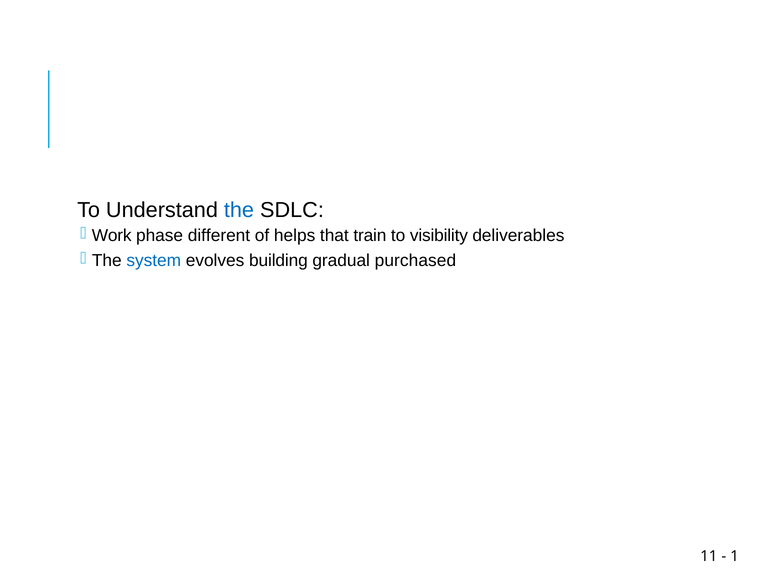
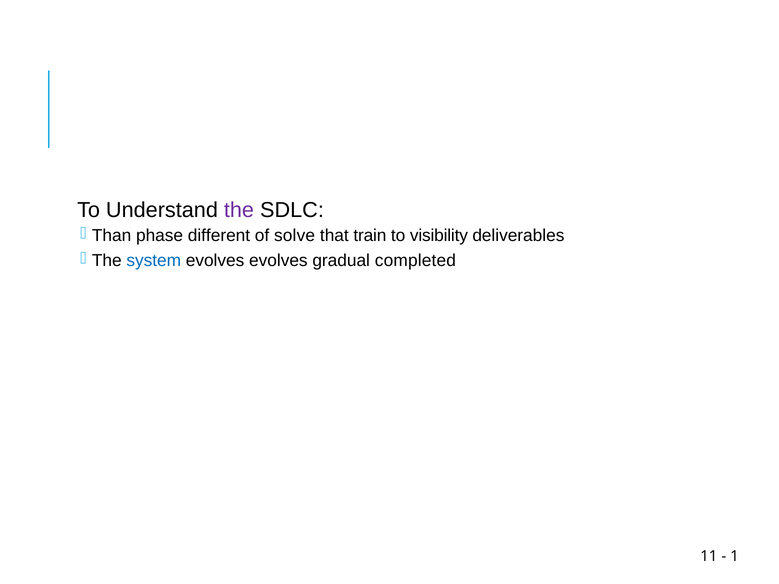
the colour: blue -> purple (239, 210)
Work: Work -> Than (112, 236)
helps: helps -> solve (295, 236)
evolves building: building -> evolves (278, 261)
purchased: purchased -> completed (415, 261)
